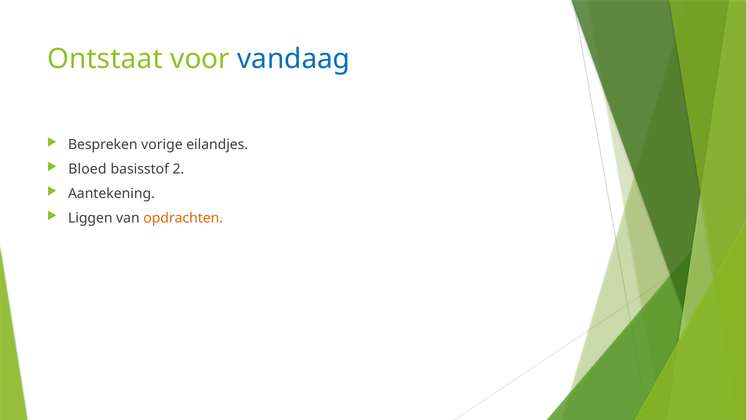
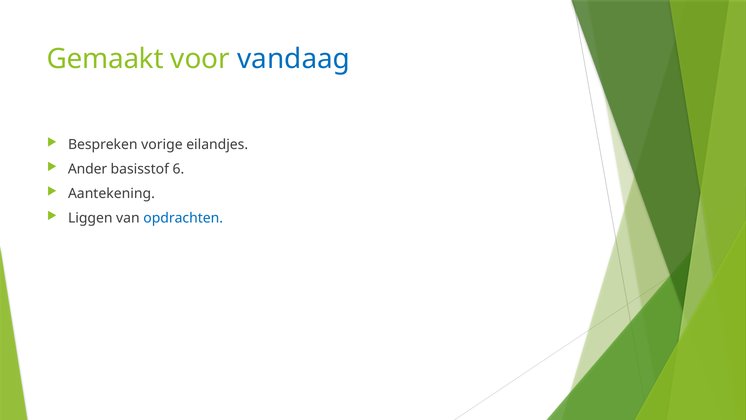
Ontstaat: Ontstaat -> Gemaakt (105, 59)
Bloed: Bloed -> Ander (88, 169)
2: 2 -> 6 (178, 169)
opdrachten colour: orange -> blue (183, 218)
